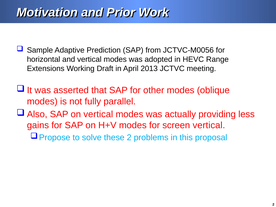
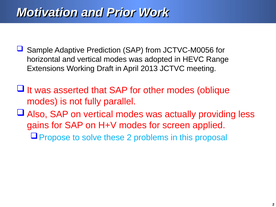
screen vertical: vertical -> applied (209, 125)
